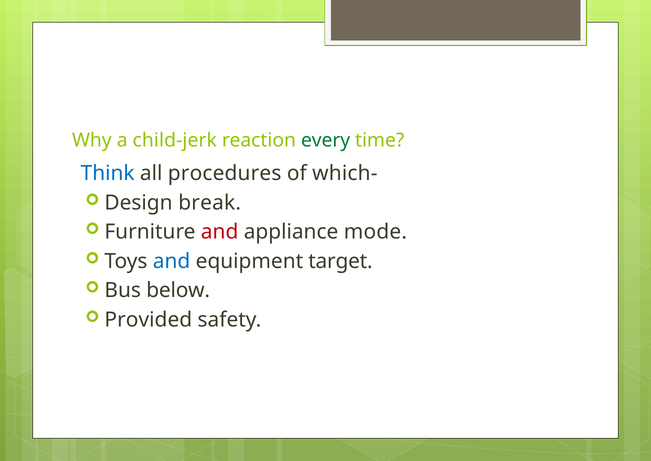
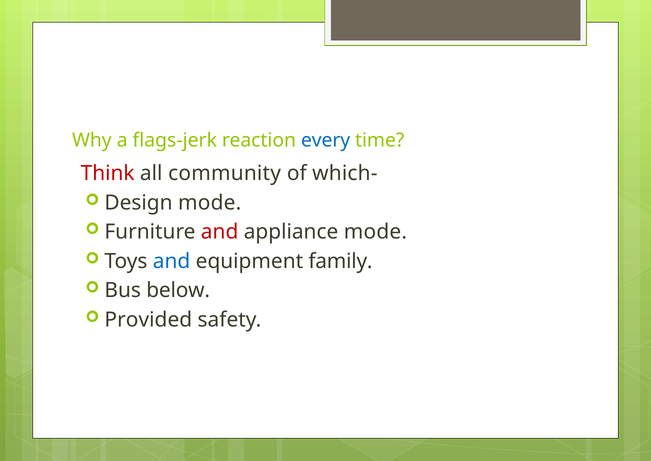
child-jerk: child-jerk -> flags-jerk (175, 140)
every colour: green -> blue (326, 140)
Think colour: blue -> red (108, 173)
procedures: procedures -> community (225, 173)
Design break: break -> mode (210, 202)
target: target -> family (340, 261)
